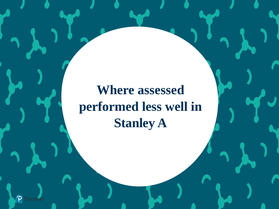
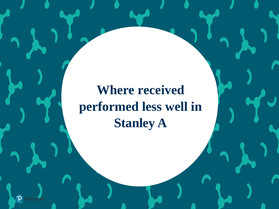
assessed: assessed -> received (161, 90)
